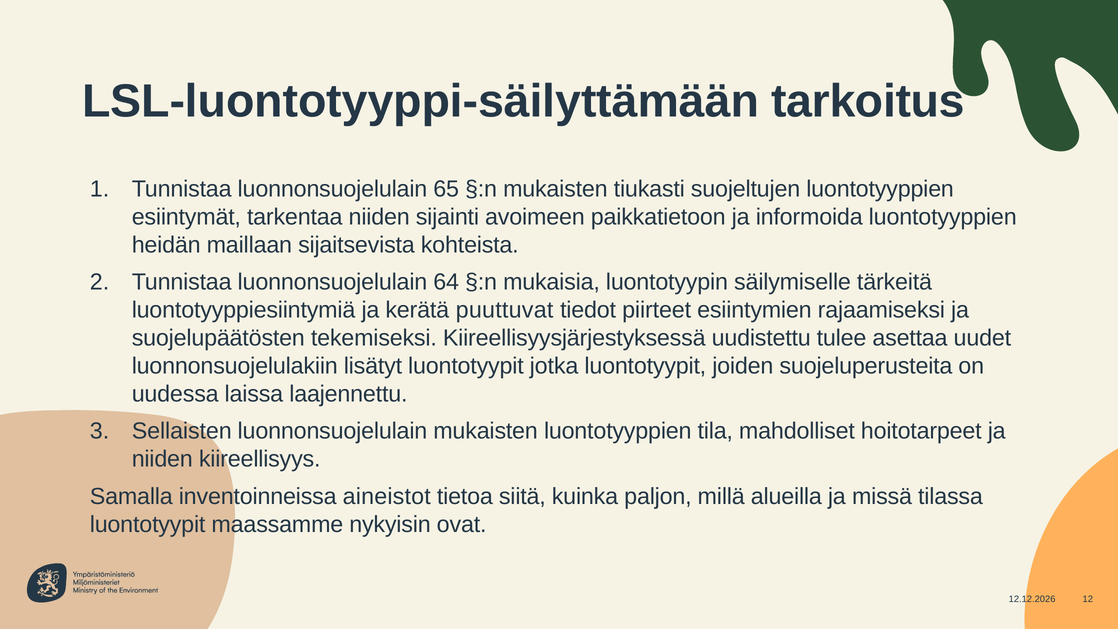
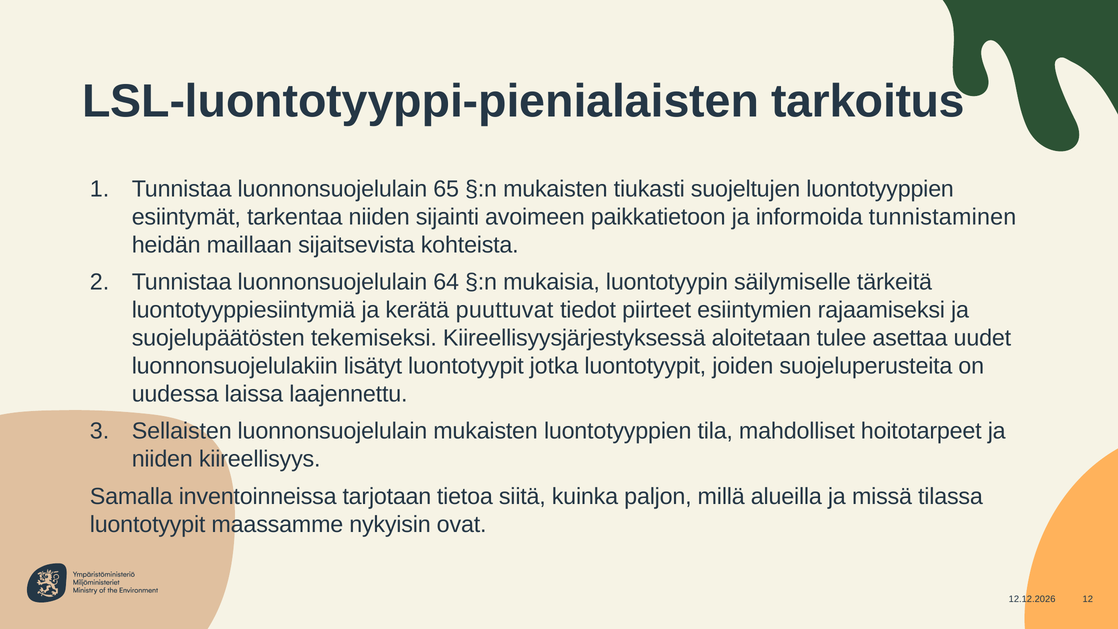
LSL-luontotyyppi-säilyttämään: LSL-luontotyyppi-säilyttämään -> LSL-luontotyyppi-pienialaisten (420, 101)
informoida luontotyyppien: luontotyyppien -> tunnistaminen (943, 217)
uudistettu: uudistettu -> aloitetaan (761, 338)
aineistot: aineistot -> tarjotaan (387, 496)
